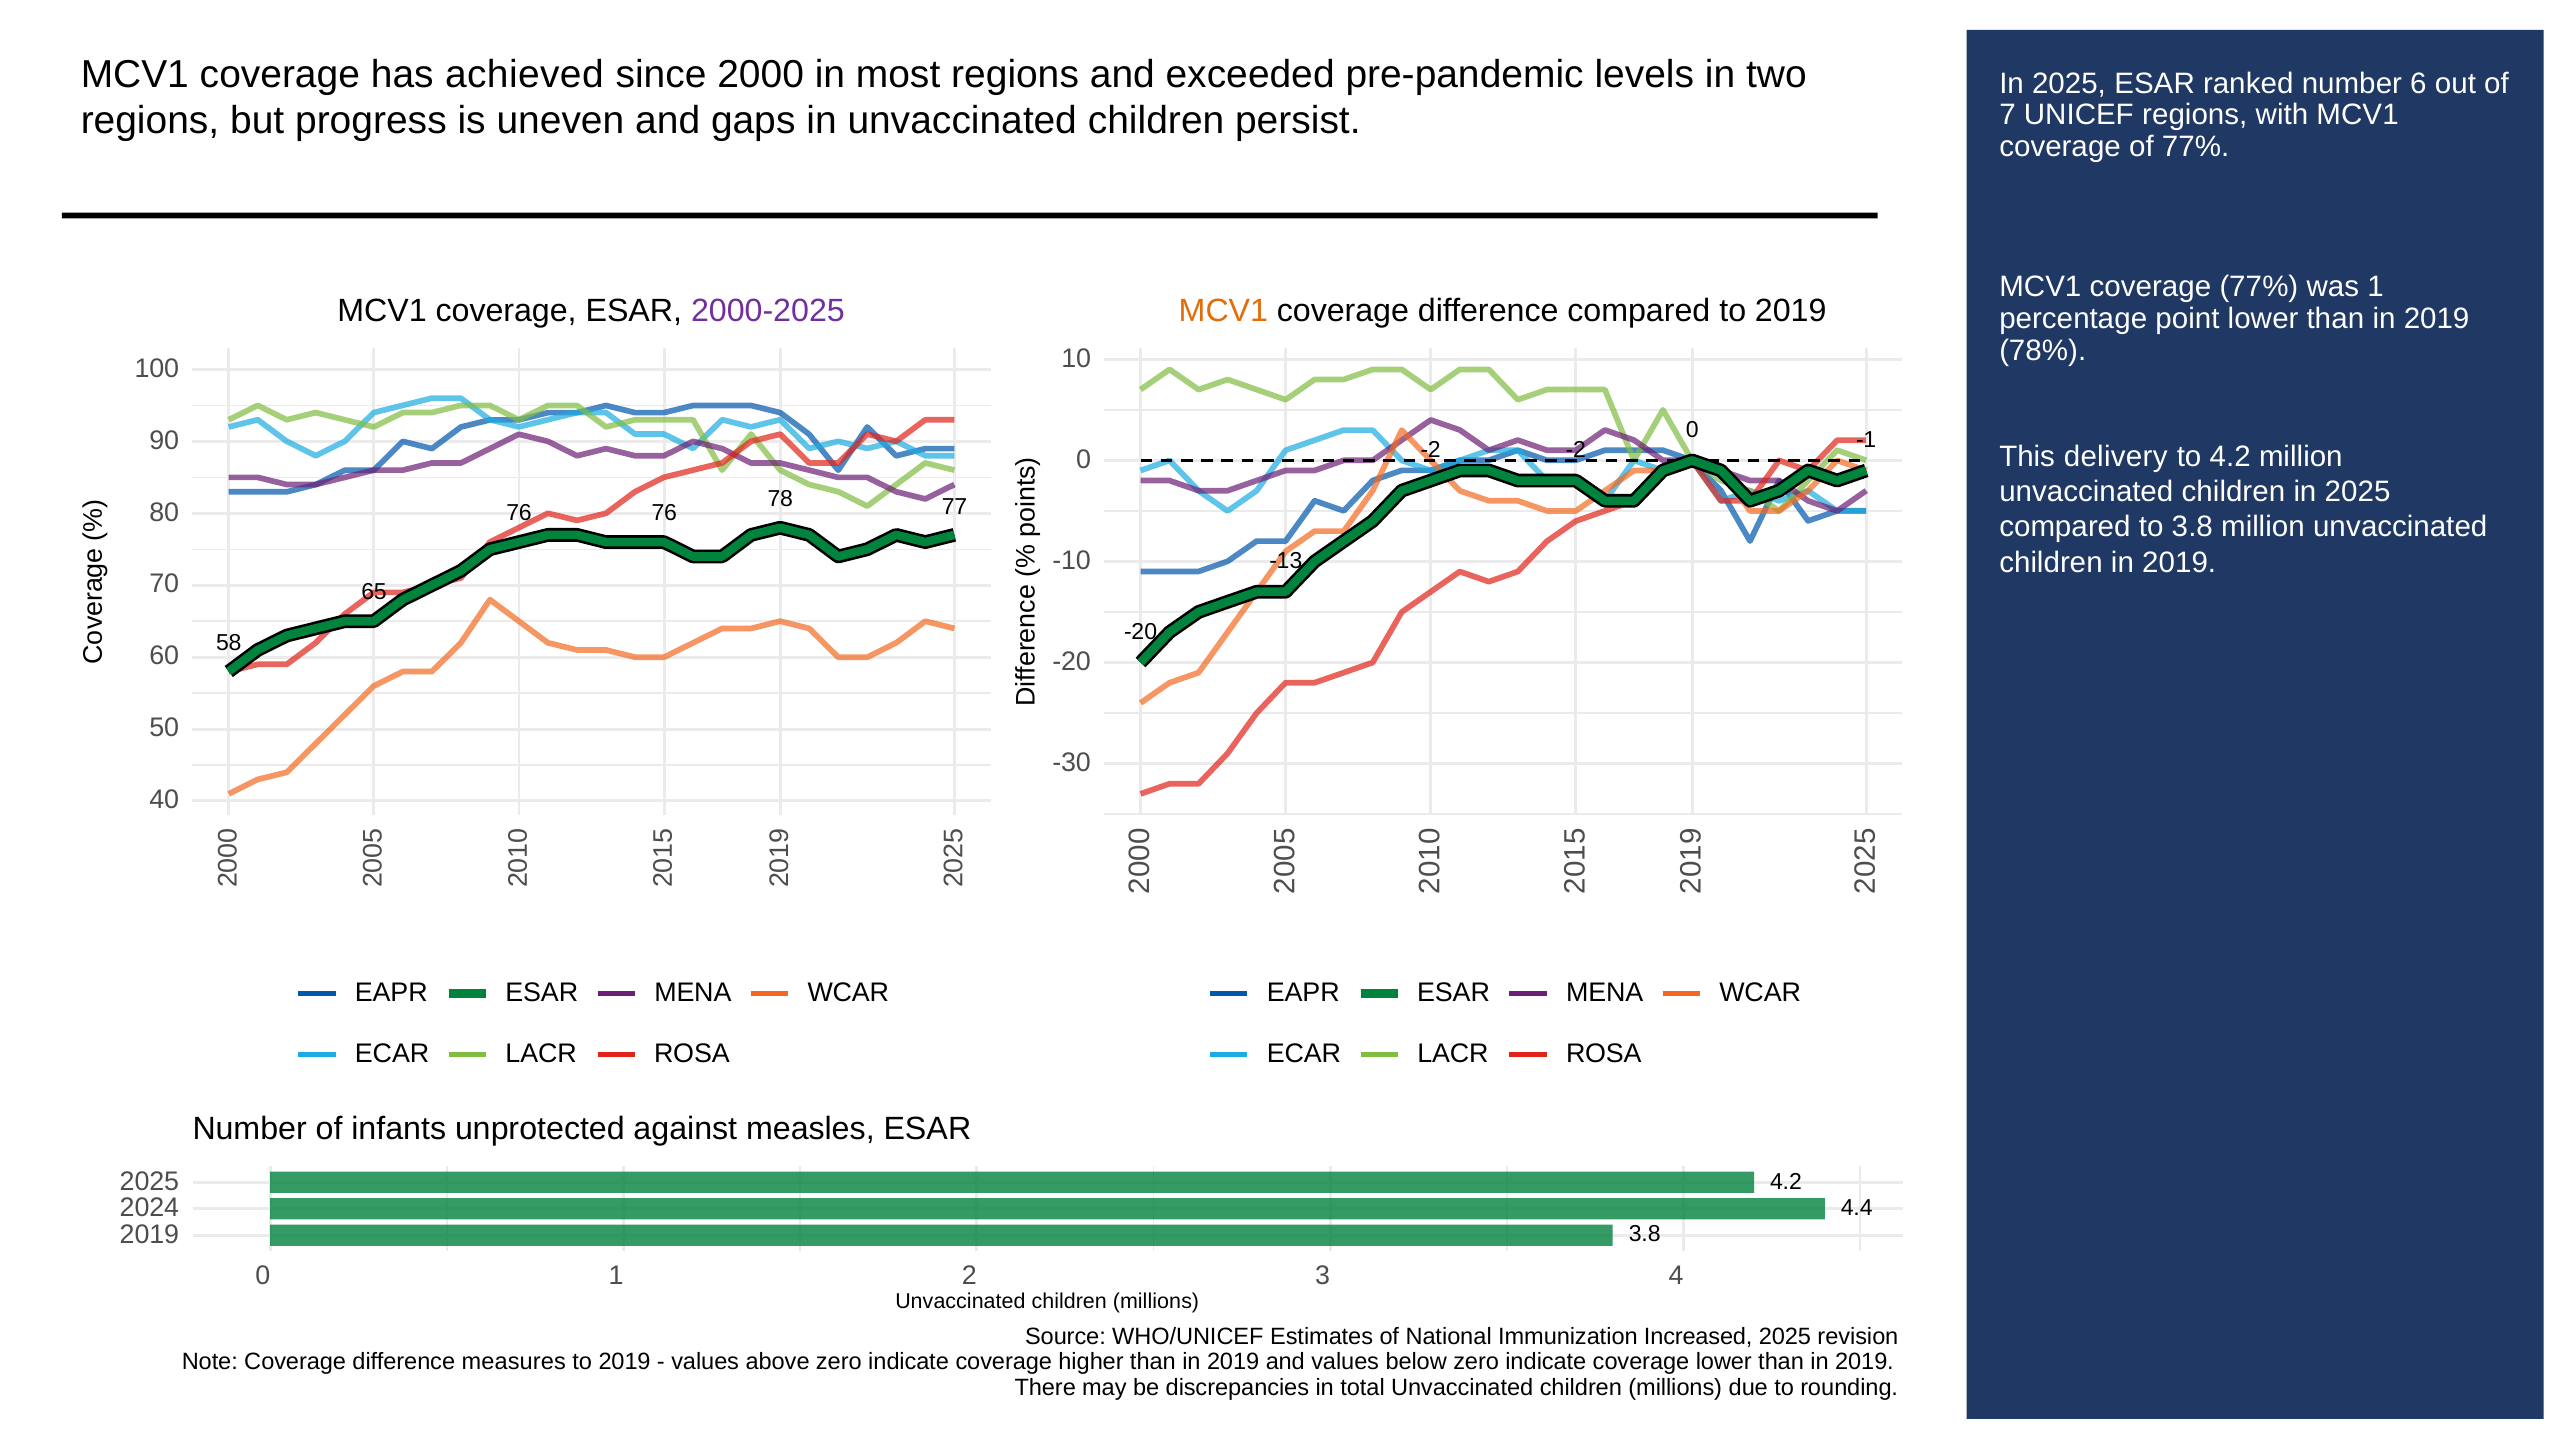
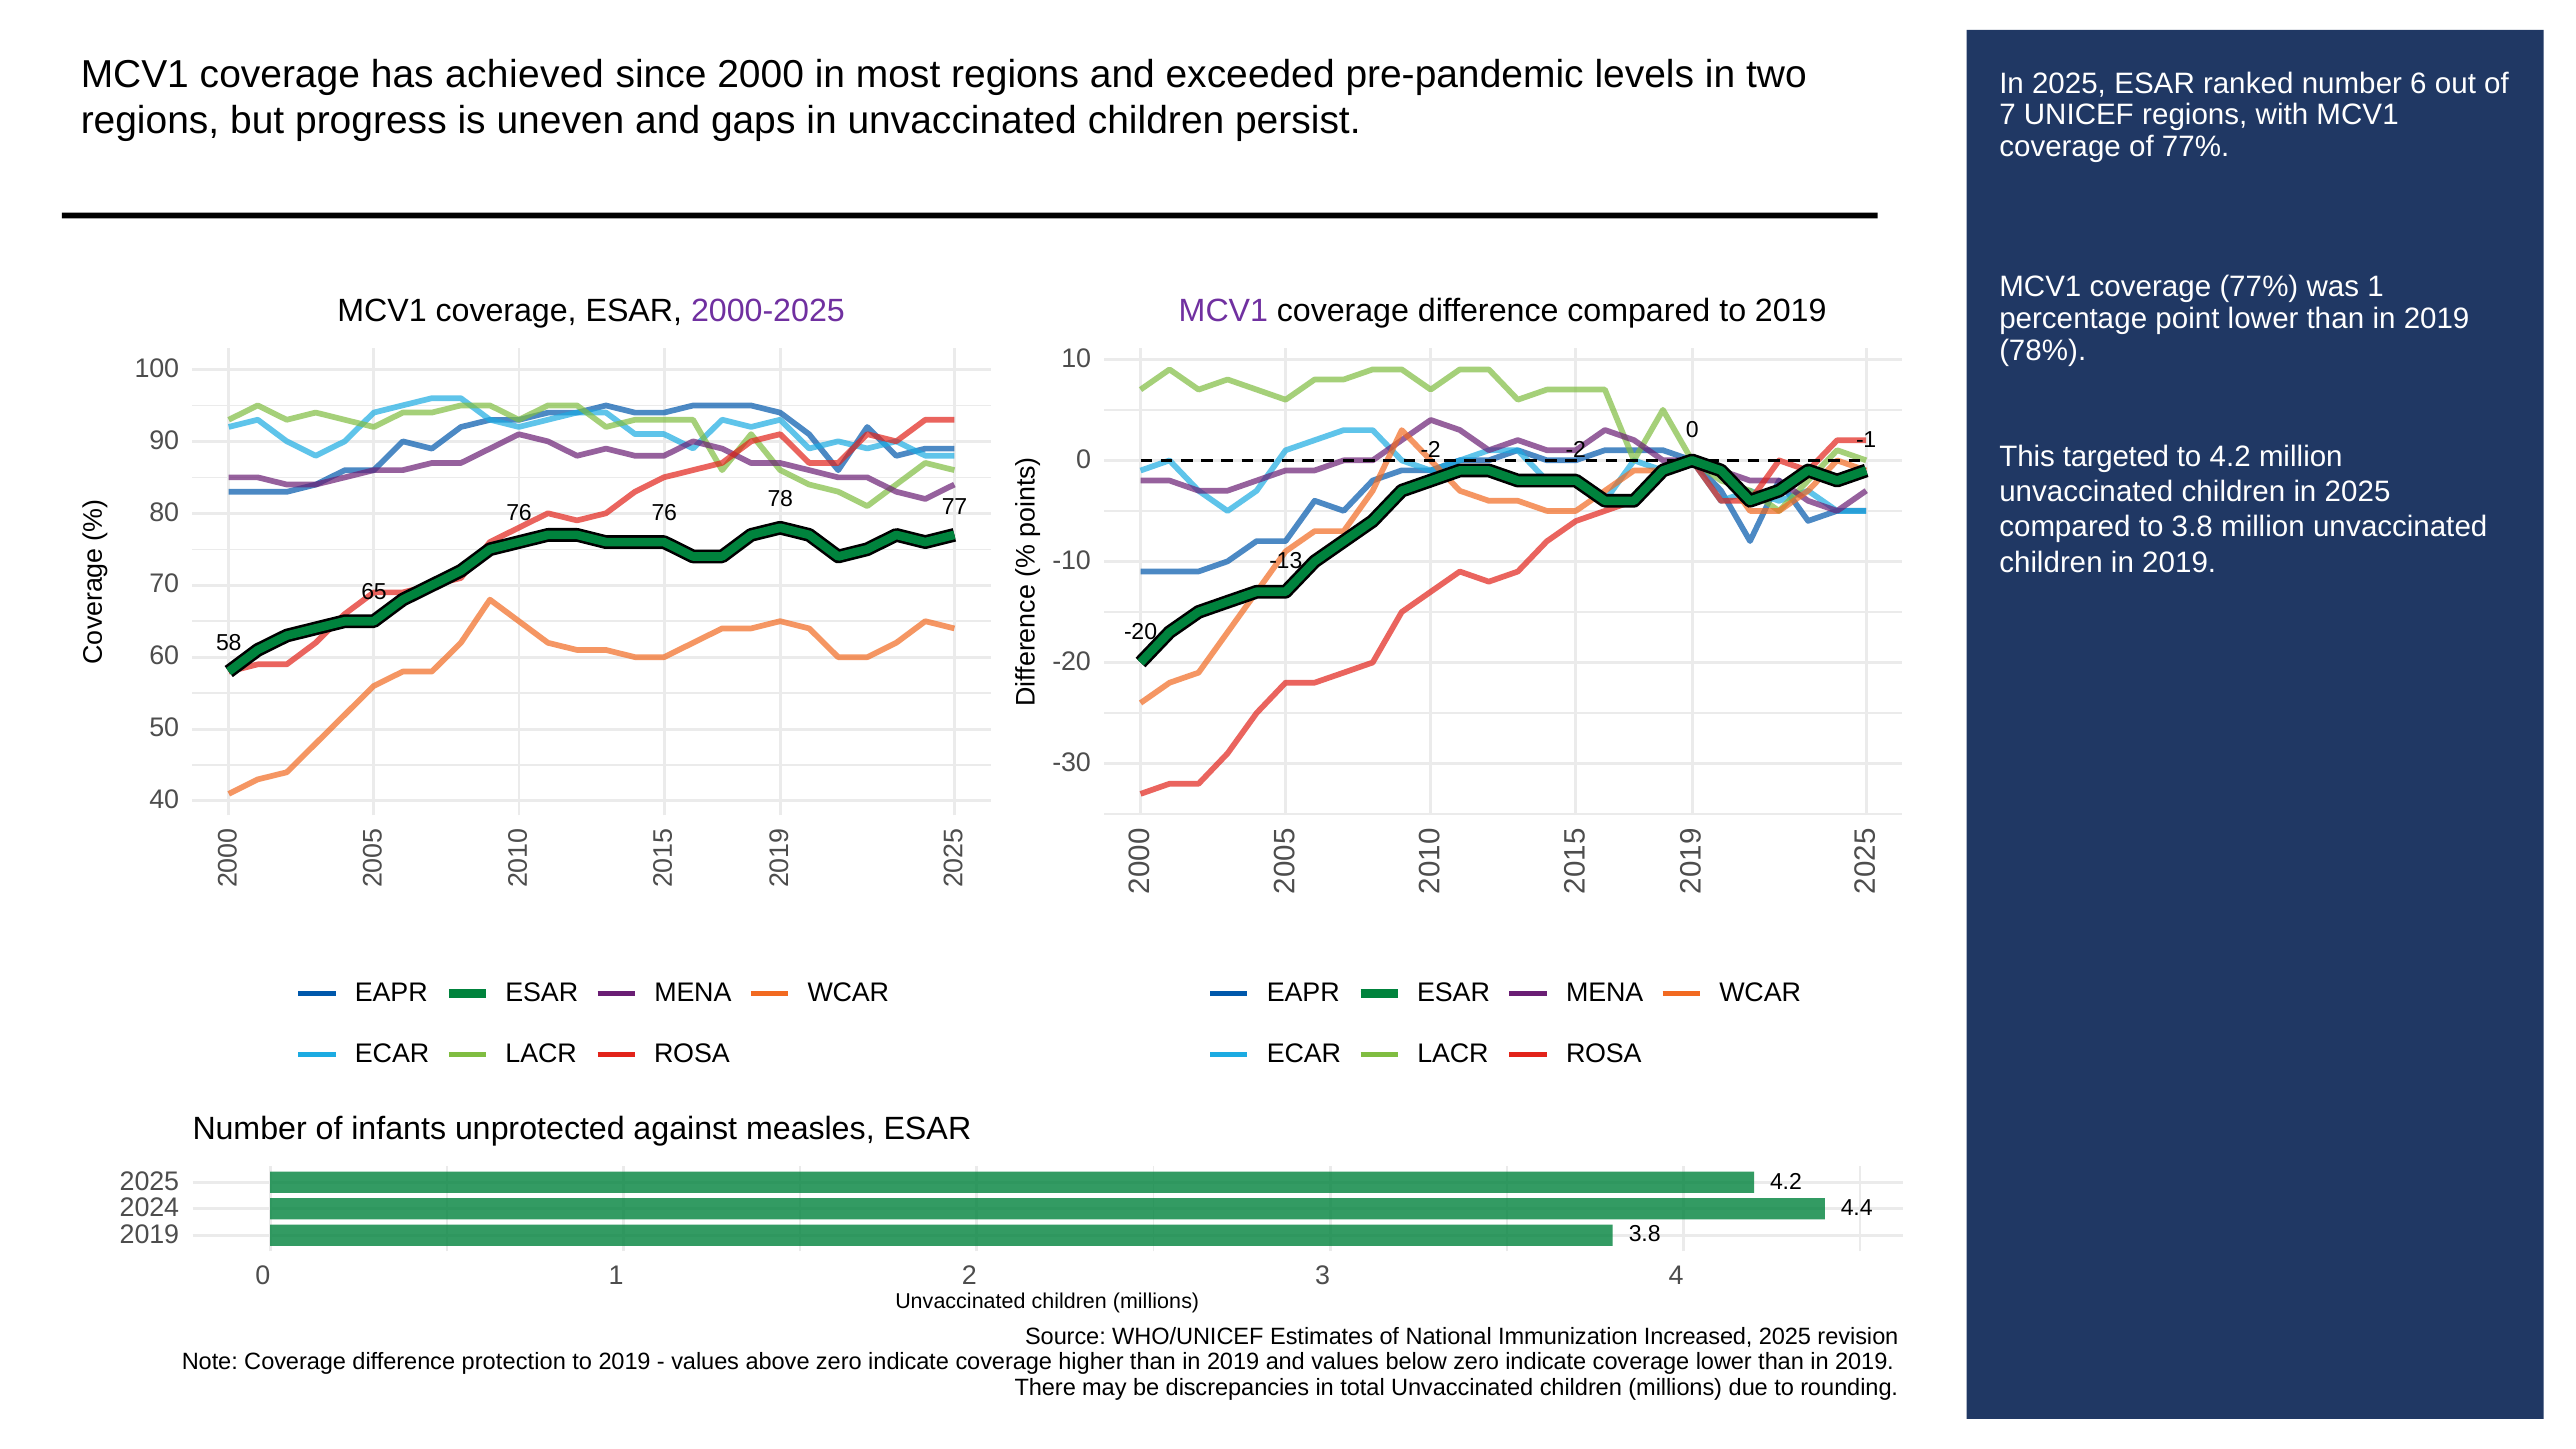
MCV1 colour: orange -> purple (1223, 311)
delivery: delivery -> targeted (2116, 456)
measures: measures -> protection (514, 1362)
